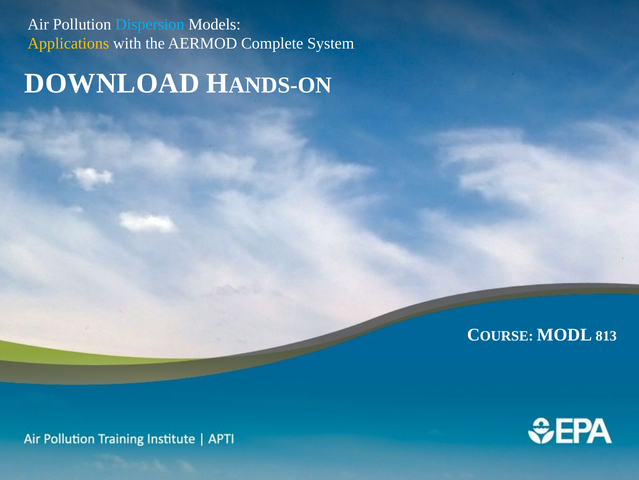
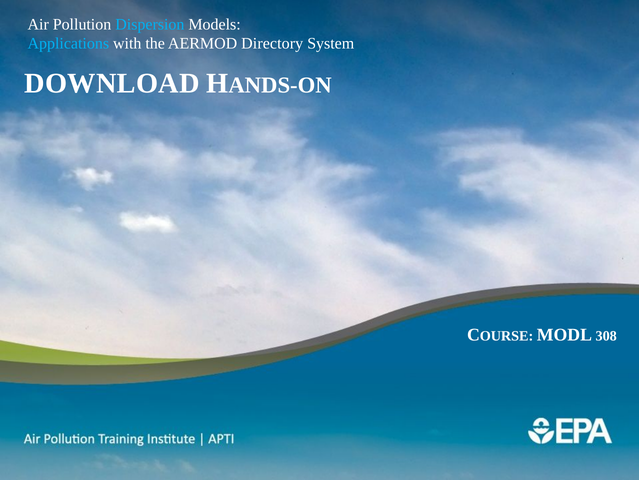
Applications colour: yellow -> light blue (68, 44)
Complete: Complete -> Directory (272, 44)
813: 813 -> 308 (606, 336)
